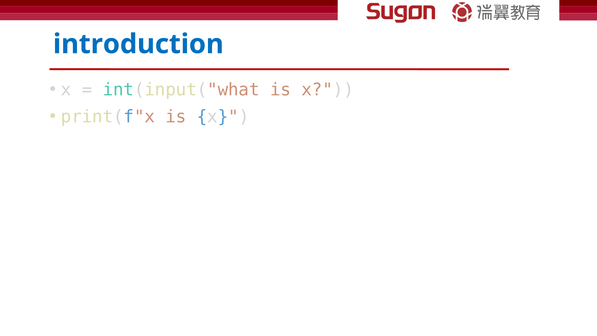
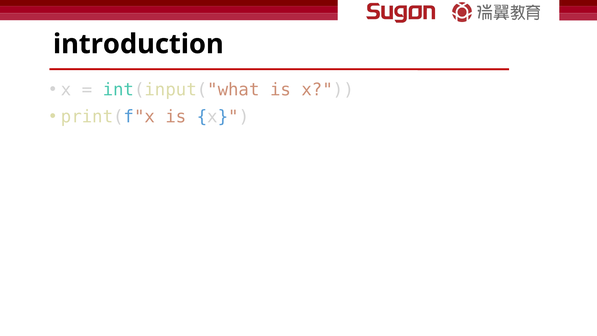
introduction colour: blue -> black (138, 44)
